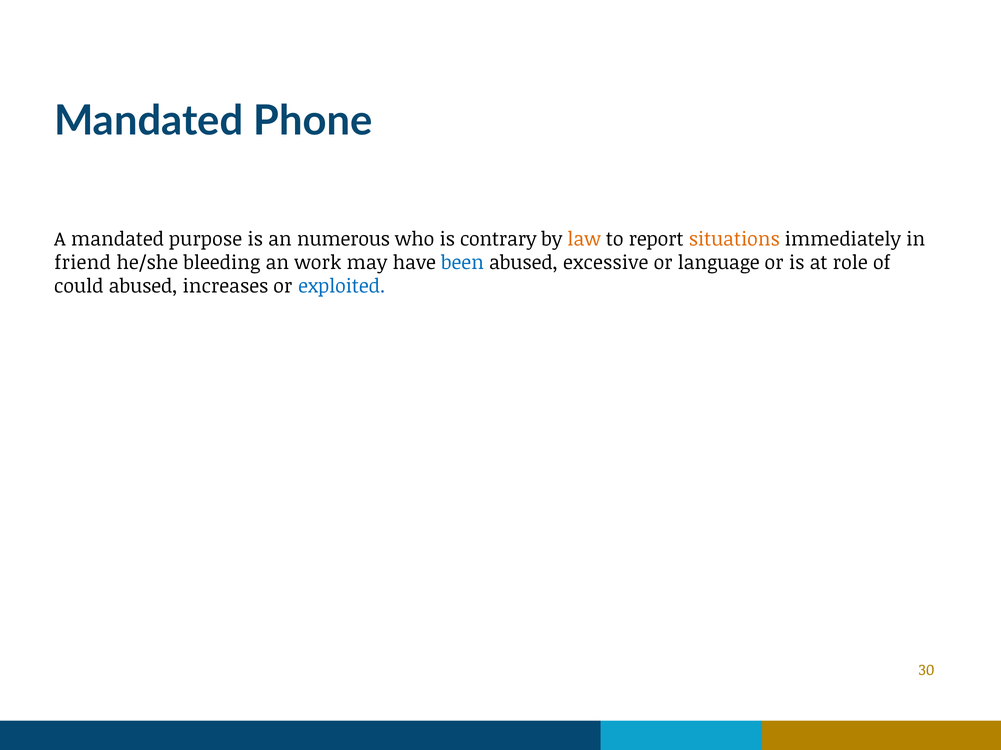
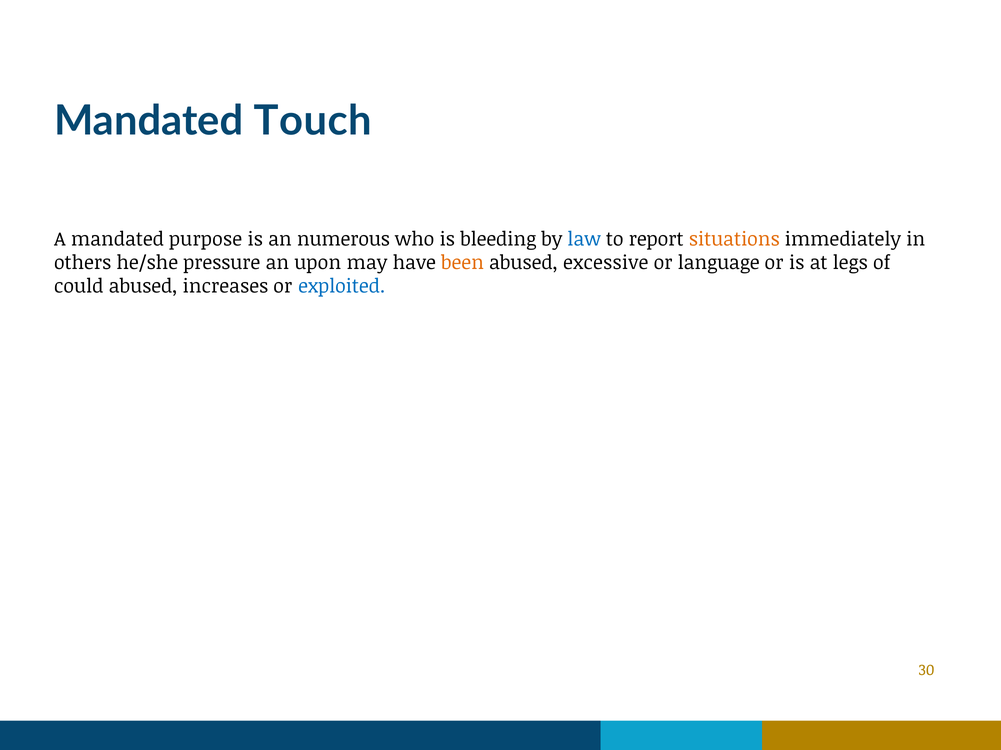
Phone: Phone -> Touch (313, 121)
contrary: contrary -> bleeding (498, 240)
law colour: orange -> blue (584, 240)
friend: friend -> others (83, 263)
bleeding: bleeding -> pressure (222, 263)
work: work -> upon (318, 263)
been colour: blue -> orange (462, 263)
role: role -> legs (850, 263)
